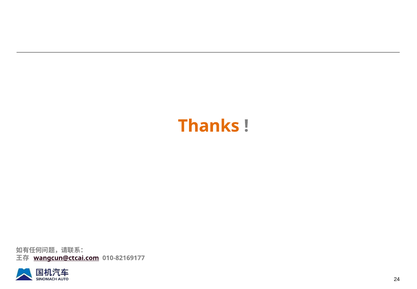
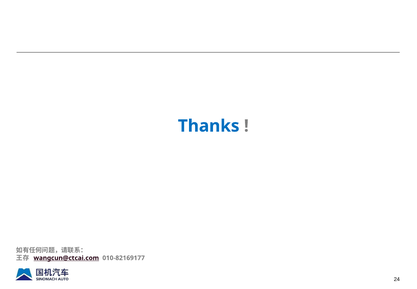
Thanks colour: orange -> blue (209, 126)
